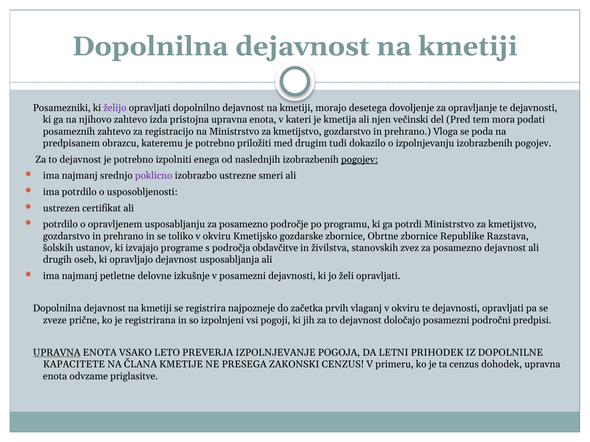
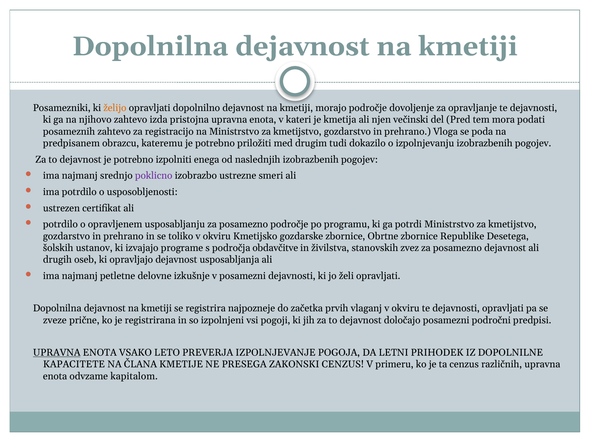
želijo colour: purple -> orange (115, 108)
morajo desetega: desetega -> področje (368, 108)
pogojev underline: present -> none (360, 160)
Razstava: Razstava -> Desetega (508, 236)
dohodek: dohodek -> različnih (502, 365)
priglasitve: priglasitve -> kapitalom (134, 377)
